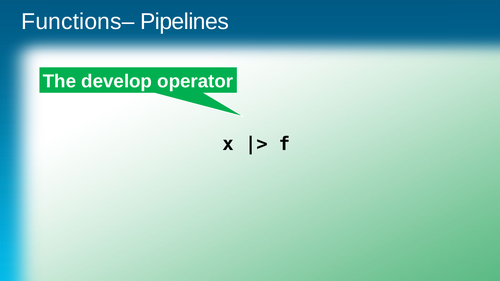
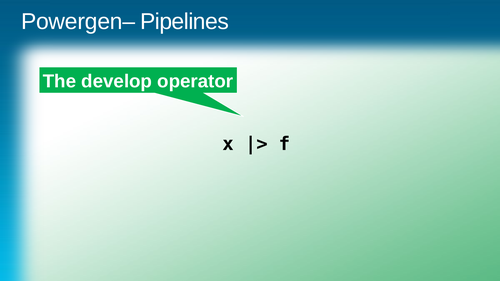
Functions–: Functions– -> Powergen– (78, 22)
